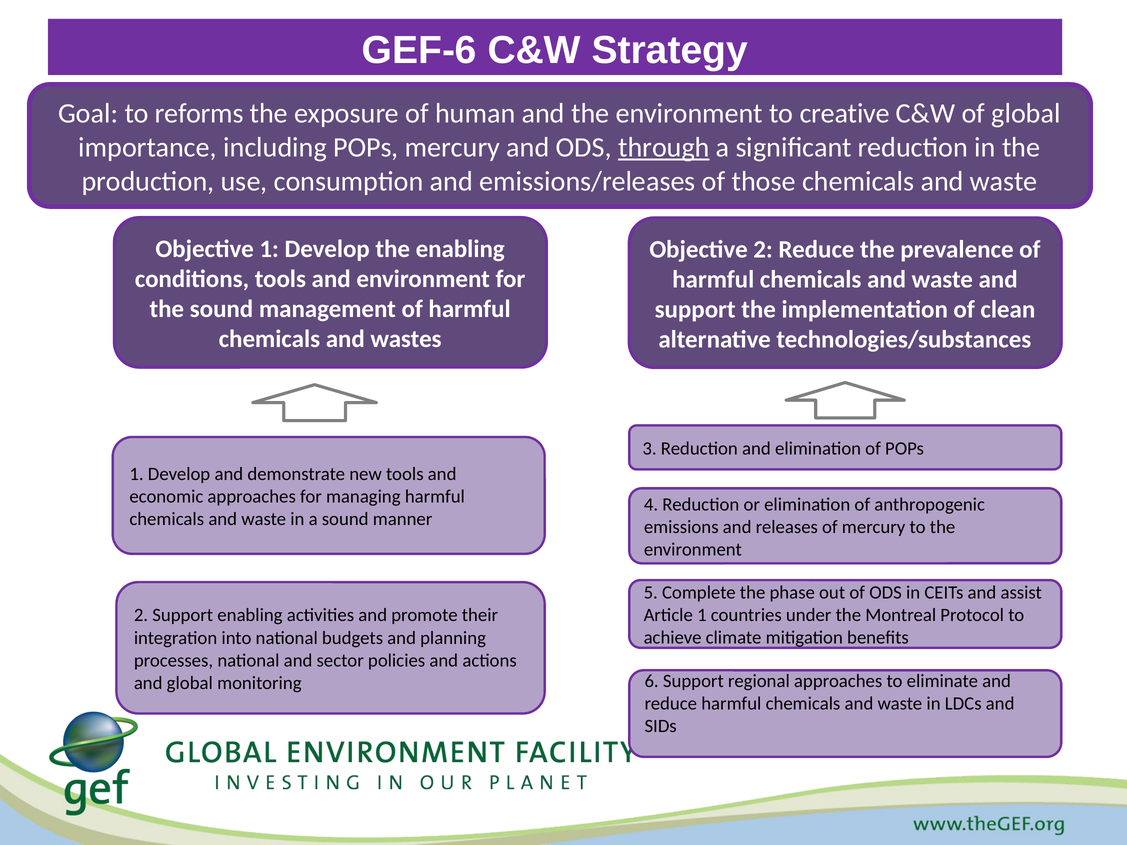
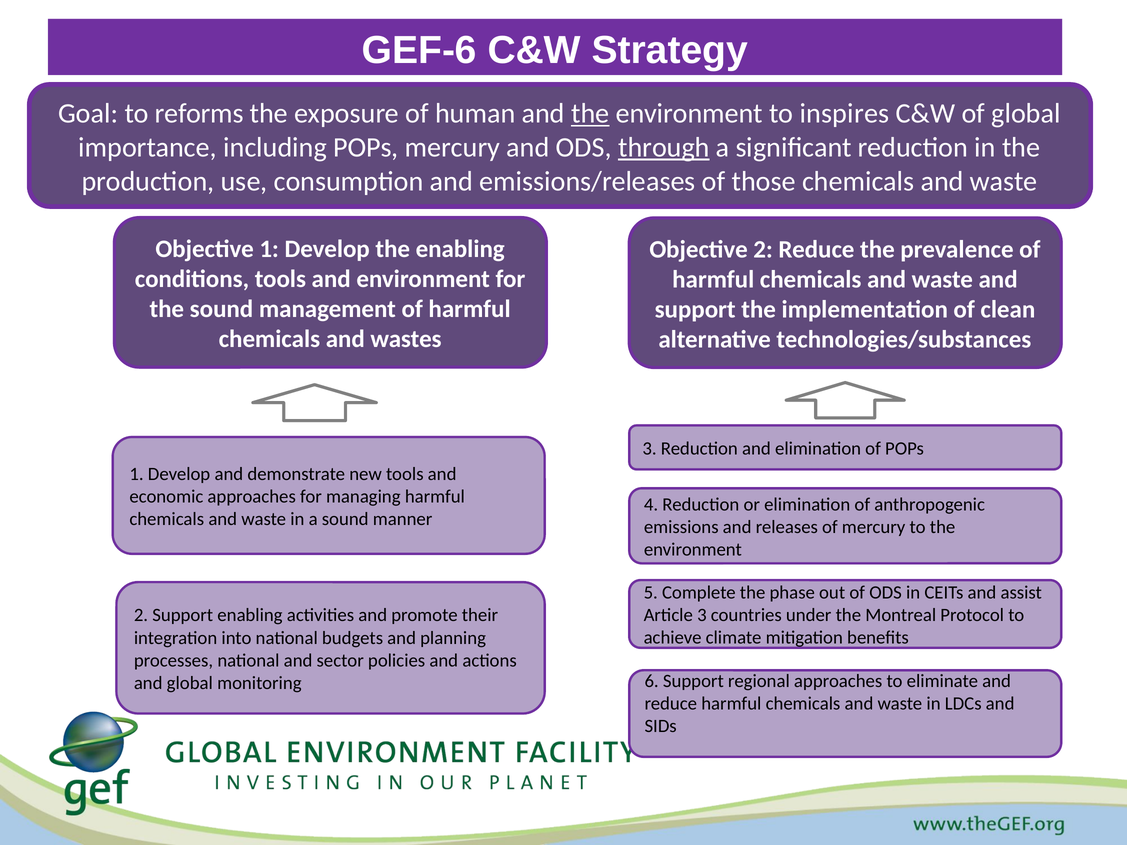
the underline: none -> present (590, 114)
creative: creative -> inspires (844, 114)
Article 1: 1 -> 3 (702, 615)
